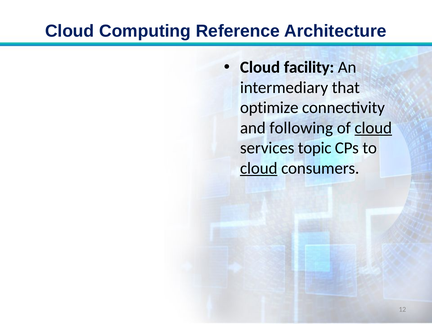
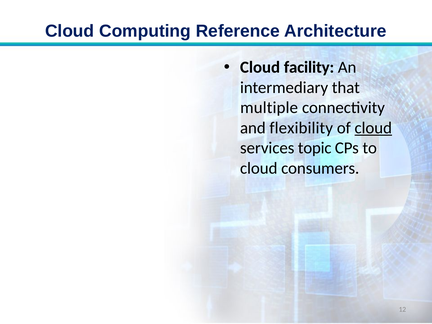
optimize: optimize -> multiple (269, 108)
following: following -> flexibility (301, 128)
cloud underline: present -> none (259, 168)
